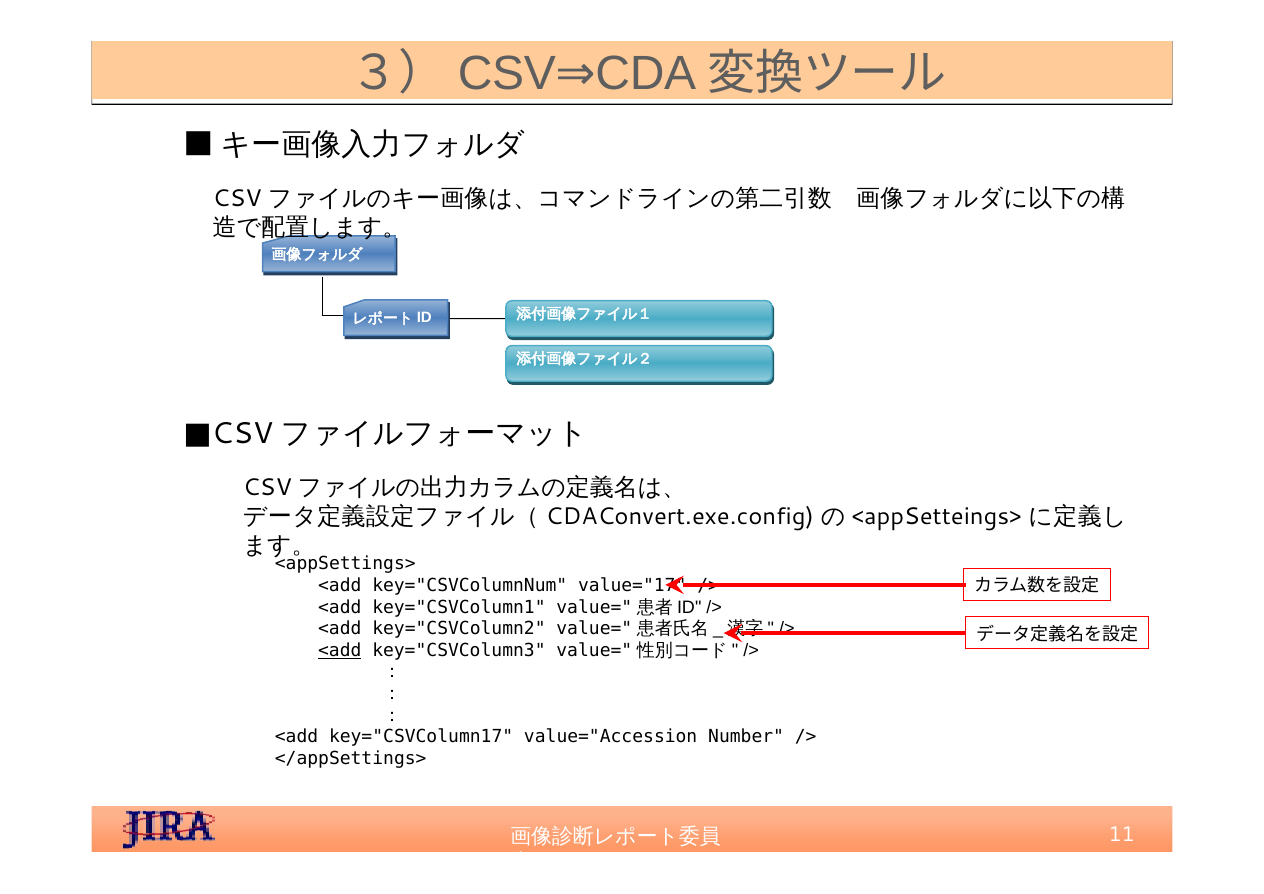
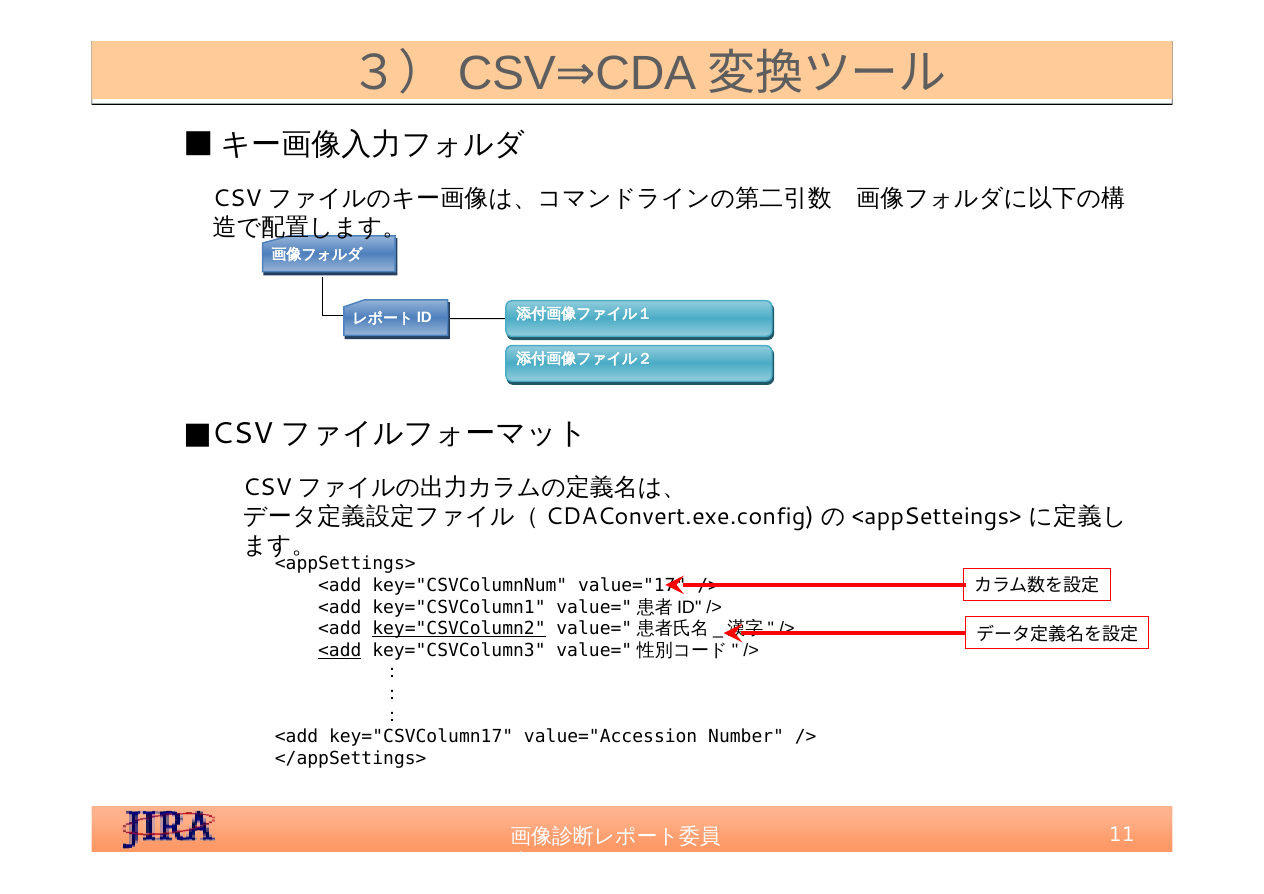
key="CSVColumn2 underline: none -> present (459, 629)
